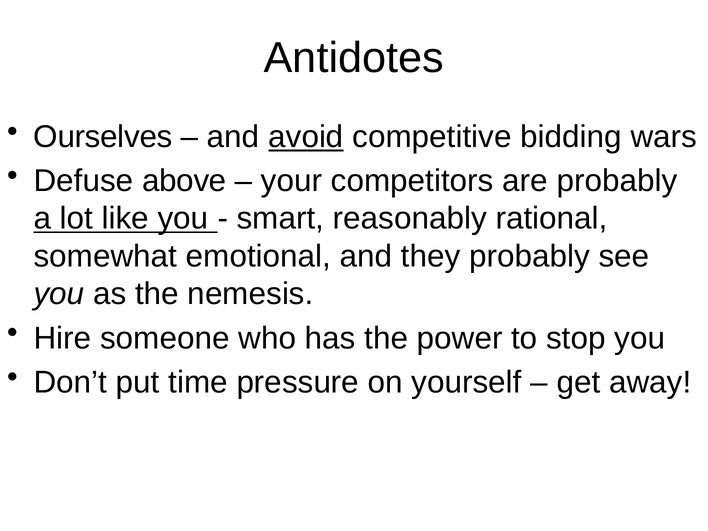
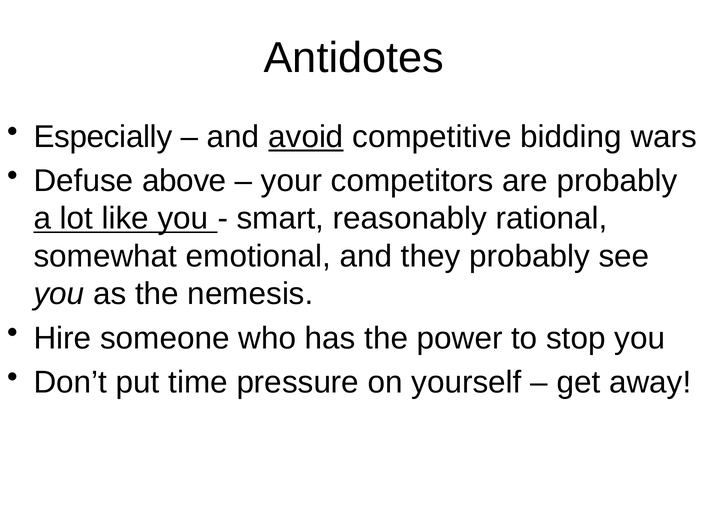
Ourselves: Ourselves -> Especially (103, 137)
